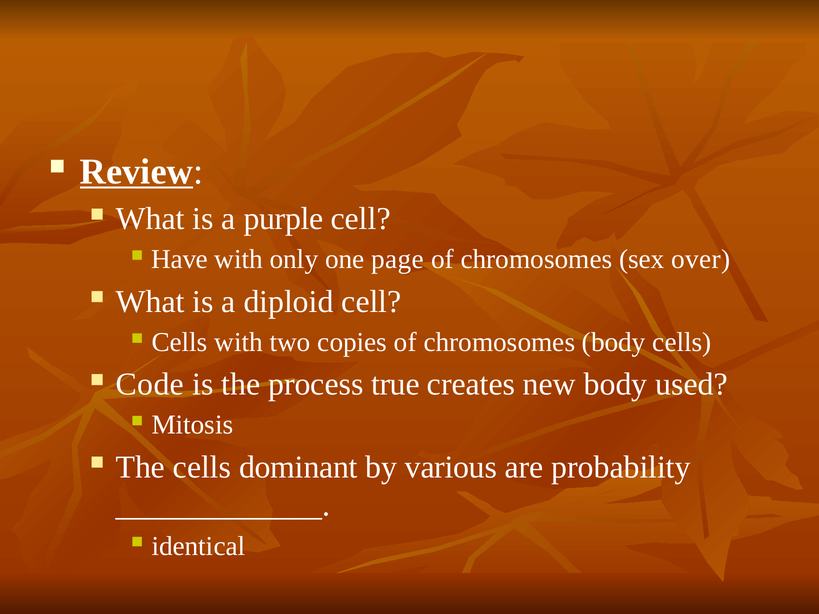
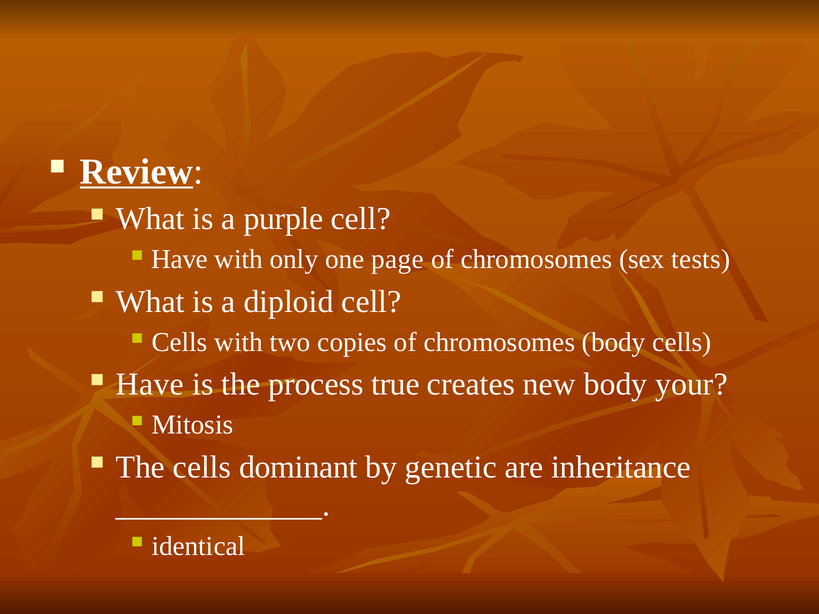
over: over -> tests (701, 259)
Code: Code -> Have (150, 385)
used: used -> your (691, 385)
various: various -> genetic (451, 467)
probability: probability -> inheritance (621, 467)
